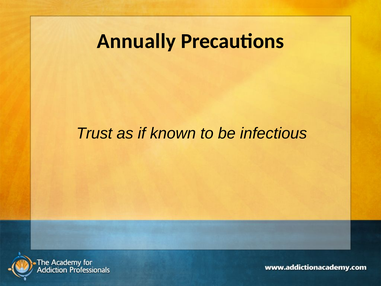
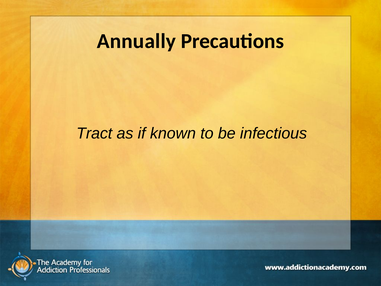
Trust: Trust -> Tract (94, 133)
